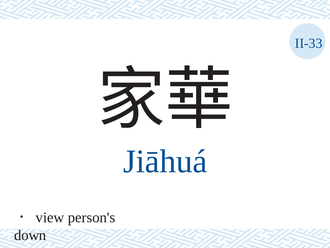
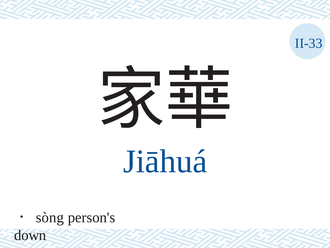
view: view -> sòng (50, 217)
